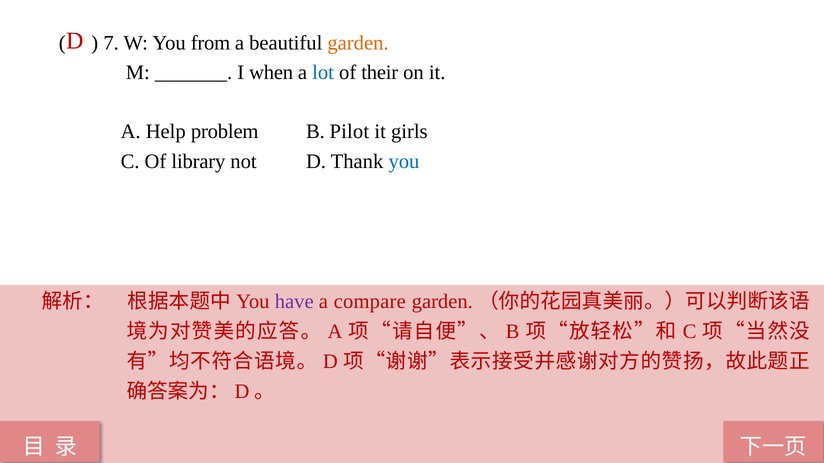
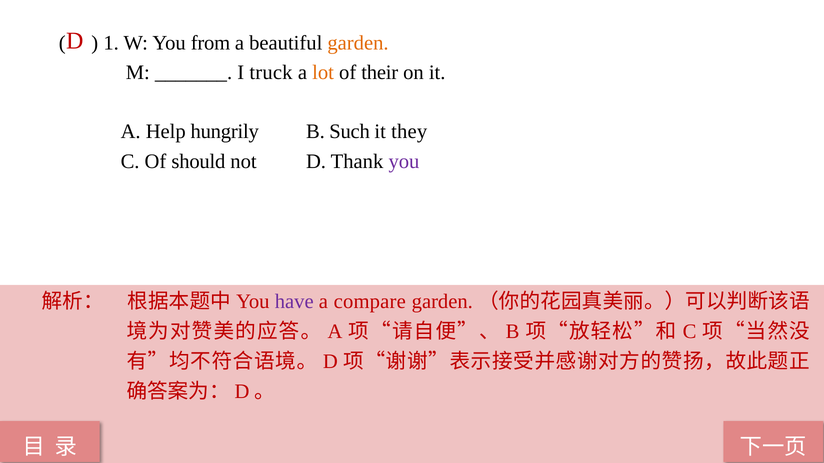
7: 7 -> 1 (111, 43)
when: when -> truck (271, 72)
lot colour: blue -> orange (323, 72)
problem: problem -> hungrily (225, 132)
Pilot: Pilot -> Such (350, 132)
girls: girls -> they (409, 132)
library: library -> should (198, 161)
you colour: blue -> purple (404, 161)
